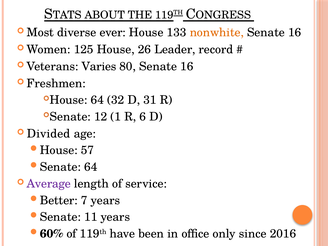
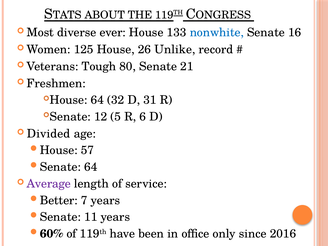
nonwhite colour: orange -> blue (217, 33)
Leader: Leader -> Unlike (175, 49)
Varies: Varies -> Tough (99, 66)
80 Senate 16: 16 -> 21 (187, 66)
1: 1 -> 5 (116, 117)
